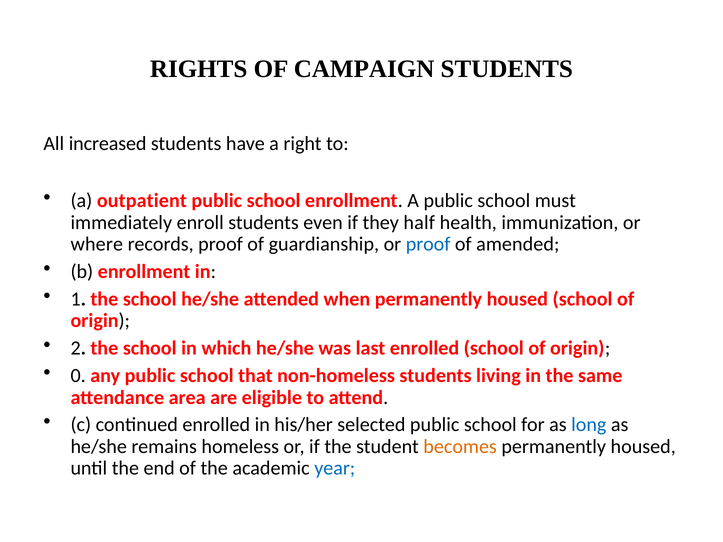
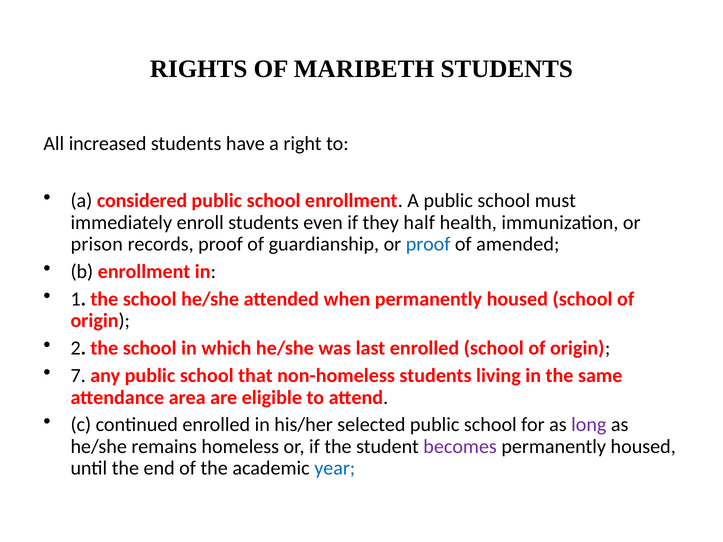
CAMPAIGN: CAMPAIGN -> MARIBETH (364, 69)
outpatient: outpatient -> considered (142, 201)
where: where -> prison (97, 244)
0: 0 -> 7 (78, 376)
long colour: blue -> purple (589, 425)
becomes colour: orange -> purple (460, 447)
